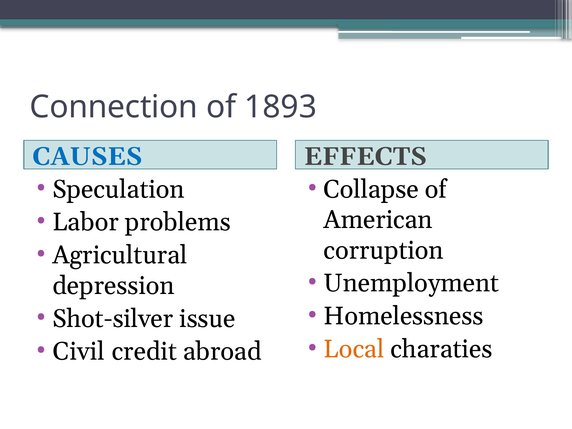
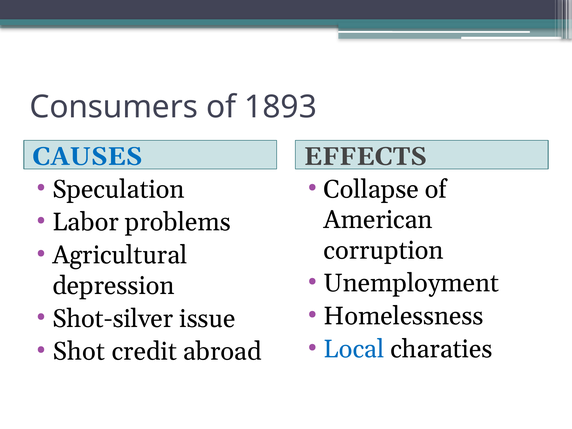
Connection: Connection -> Consumers (114, 107)
Local colour: orange -> blue (354, 349)
Civil: Civil -> Shot (79, 352)
